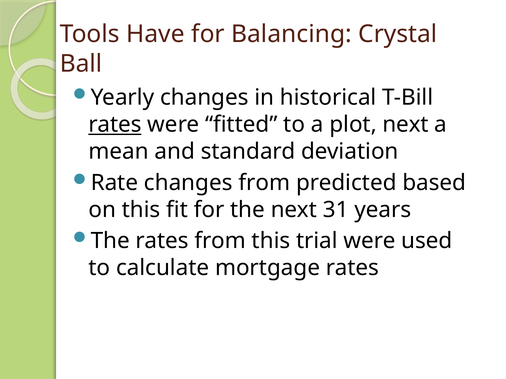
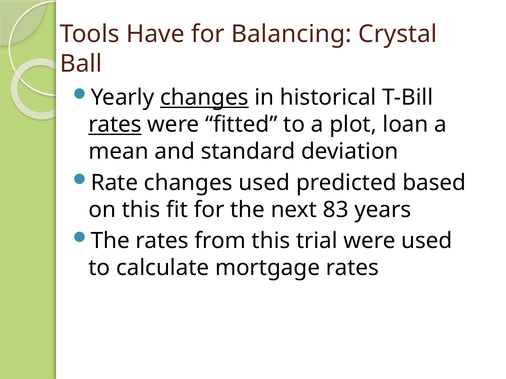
changes underline: none -> present (204, 98)
plot next: next -> loan (405, 125)
changes from: from -> used (264, 183)
31: 31 -> 83 (336, 210)
